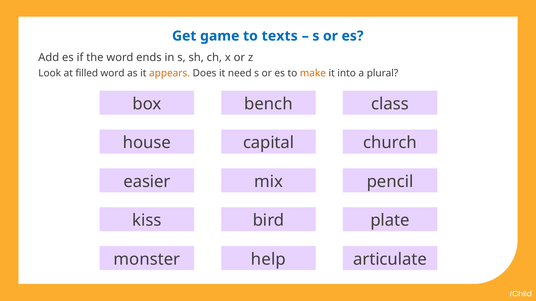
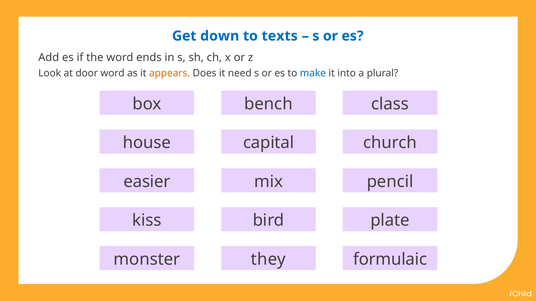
game: game -> down (220, 36)
filled: filled -> door (87, 73)
make colour: orange -> blue (313, 73)
help: help -> they (268, 260)
articulate: articulate -> formulaic (390, 260)
